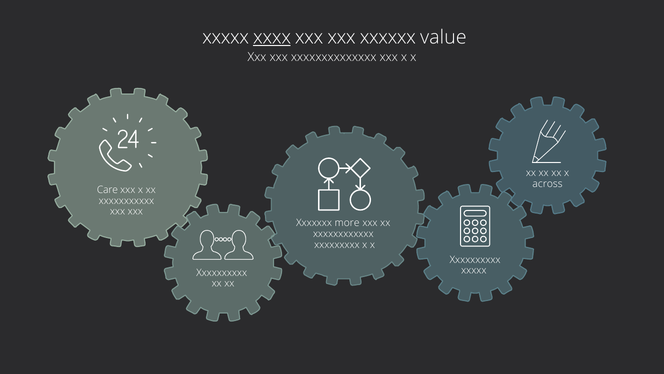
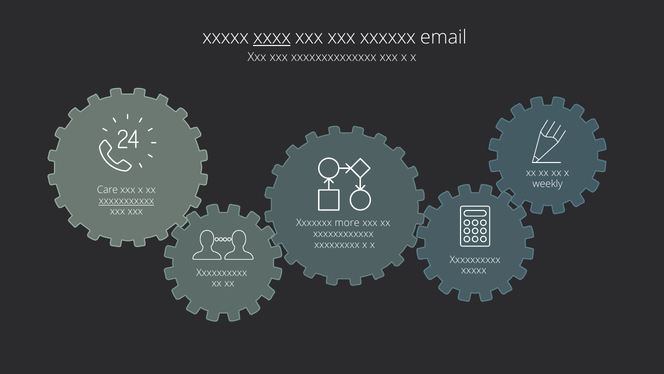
value: value -> email (443, 37)
across: across -> weekly (548, 184)
xxxxxxxxxxx underline: none -> present (126, 200)
